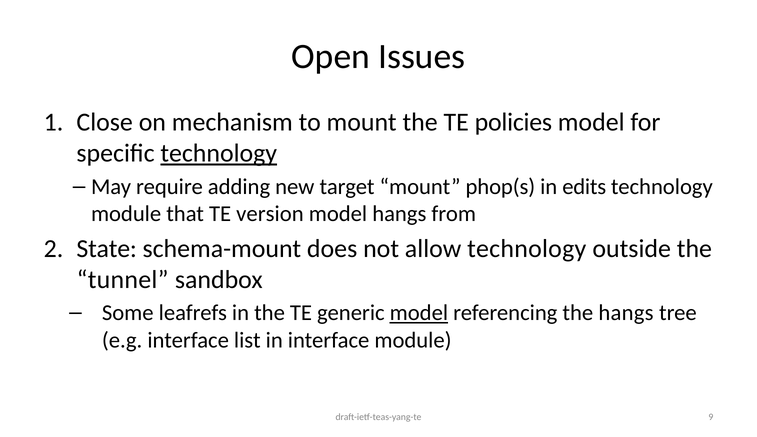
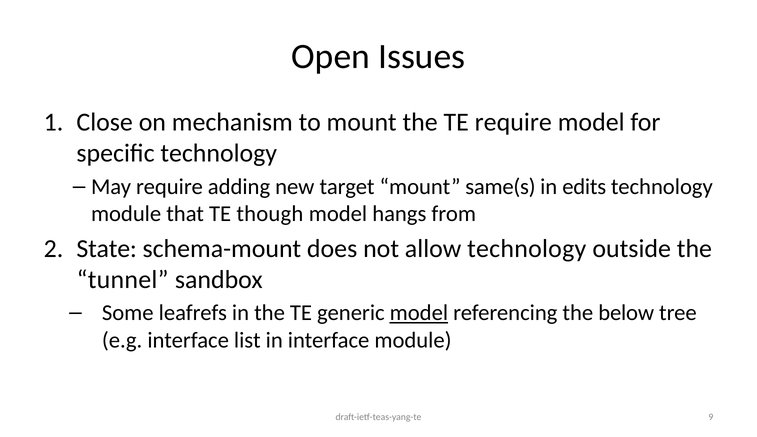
TE policies: policies -> require (513, 122)
technology underline: present -> none (219, 153)
phop(s: phop(s -> same(s (500, 187)
version: version -> though (270, 214)
the hangs: hangs -> below (626, 313)
